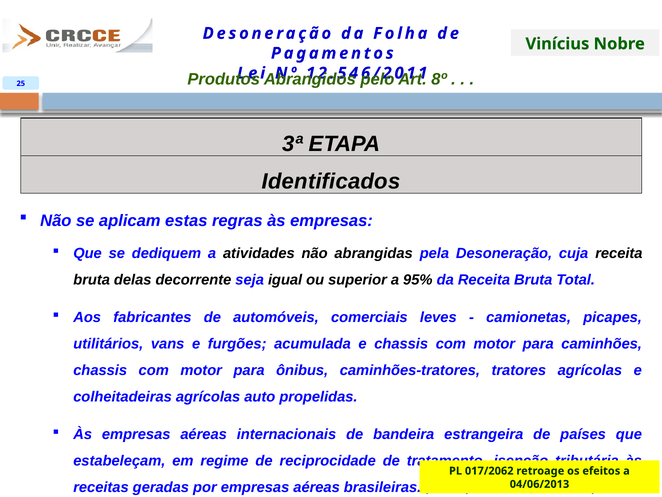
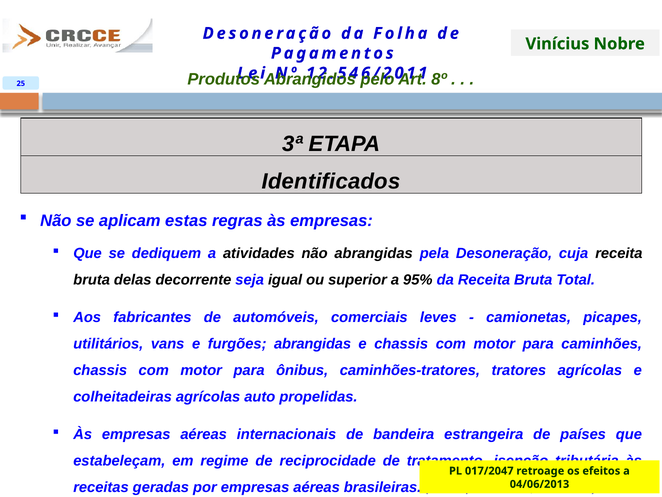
furgões acumulada: acumulada -> abrangidas (313, 344)
017/2062: 017/2062 -> 017/2047 (489, 470)
